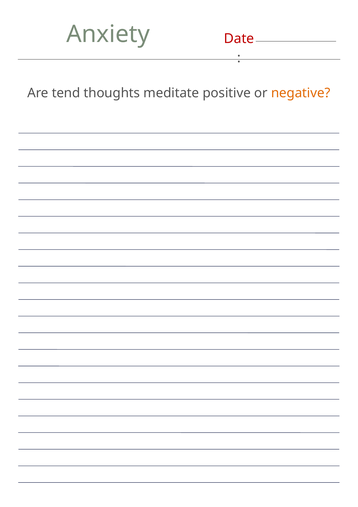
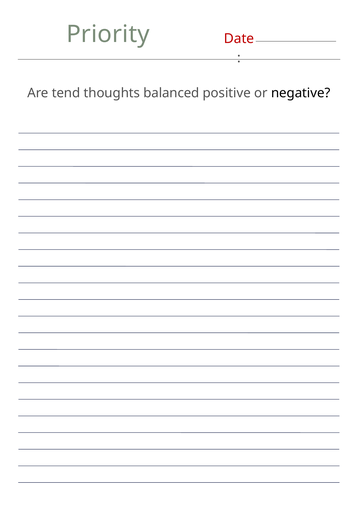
Anxiety: Anxiety -> Priority (108, 34)
meditate: meditate -> balanced (171, 93)
negative colour: orange -> black (301, 93)
